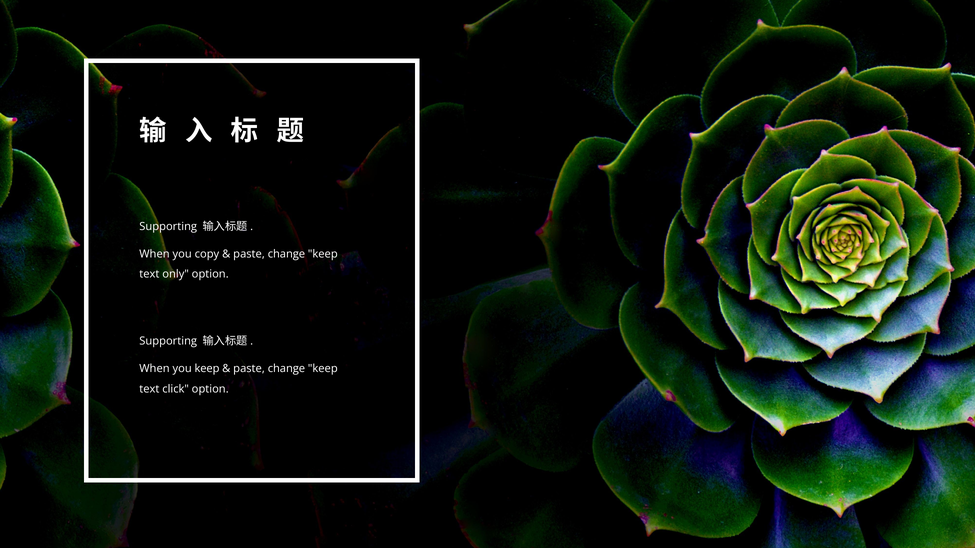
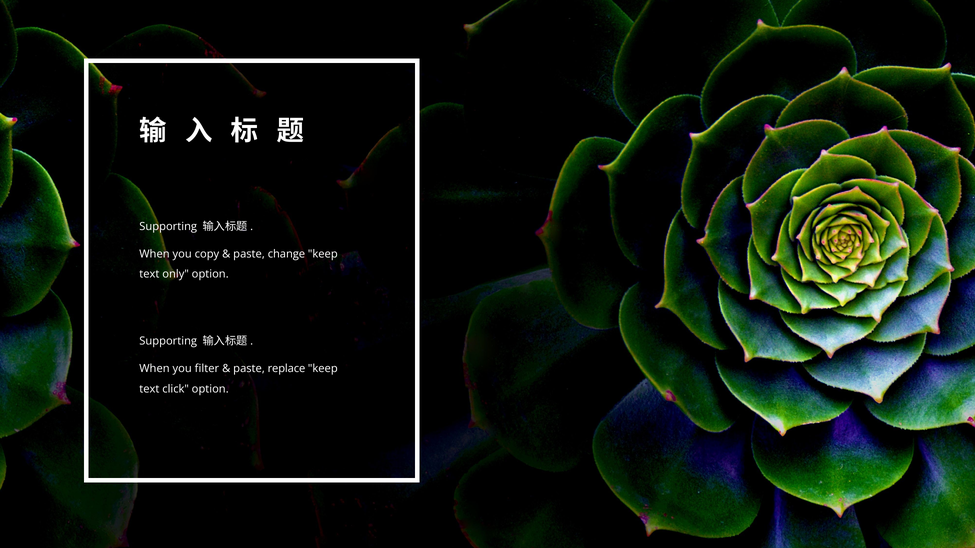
you keep: keep -> filter (207, 369)
change: change -> replace (286, 369)
